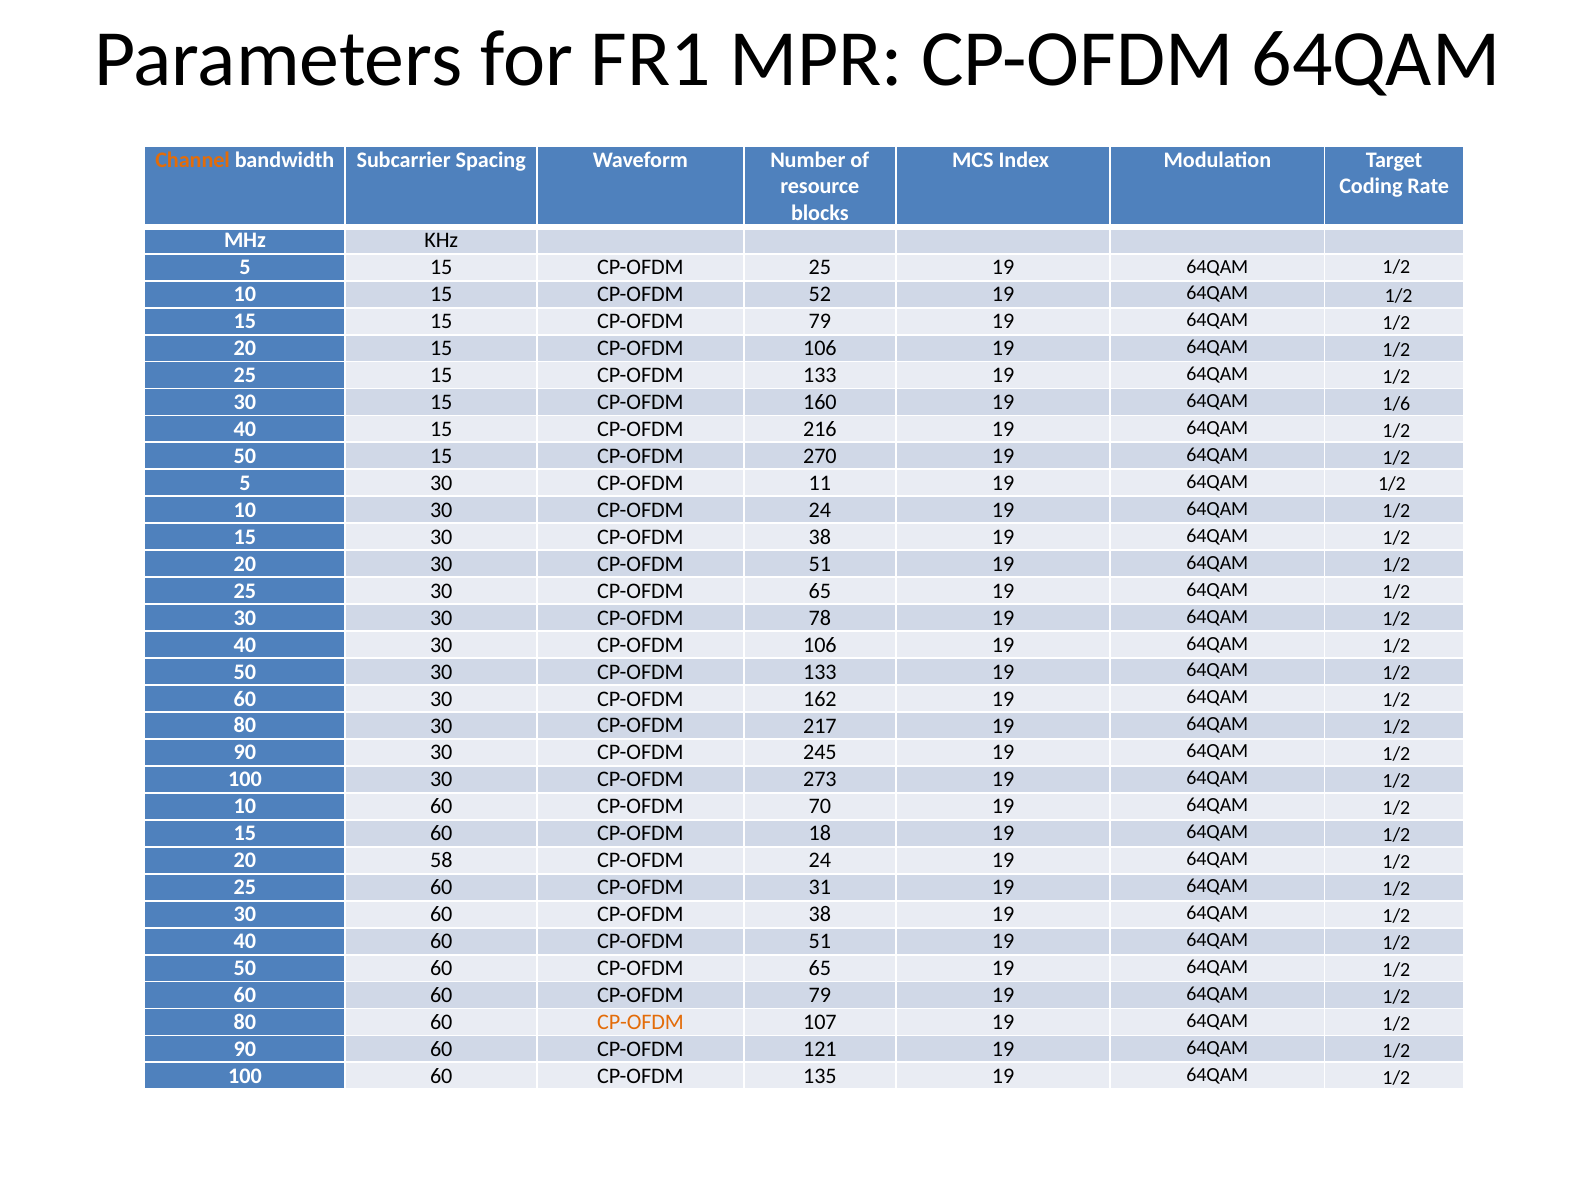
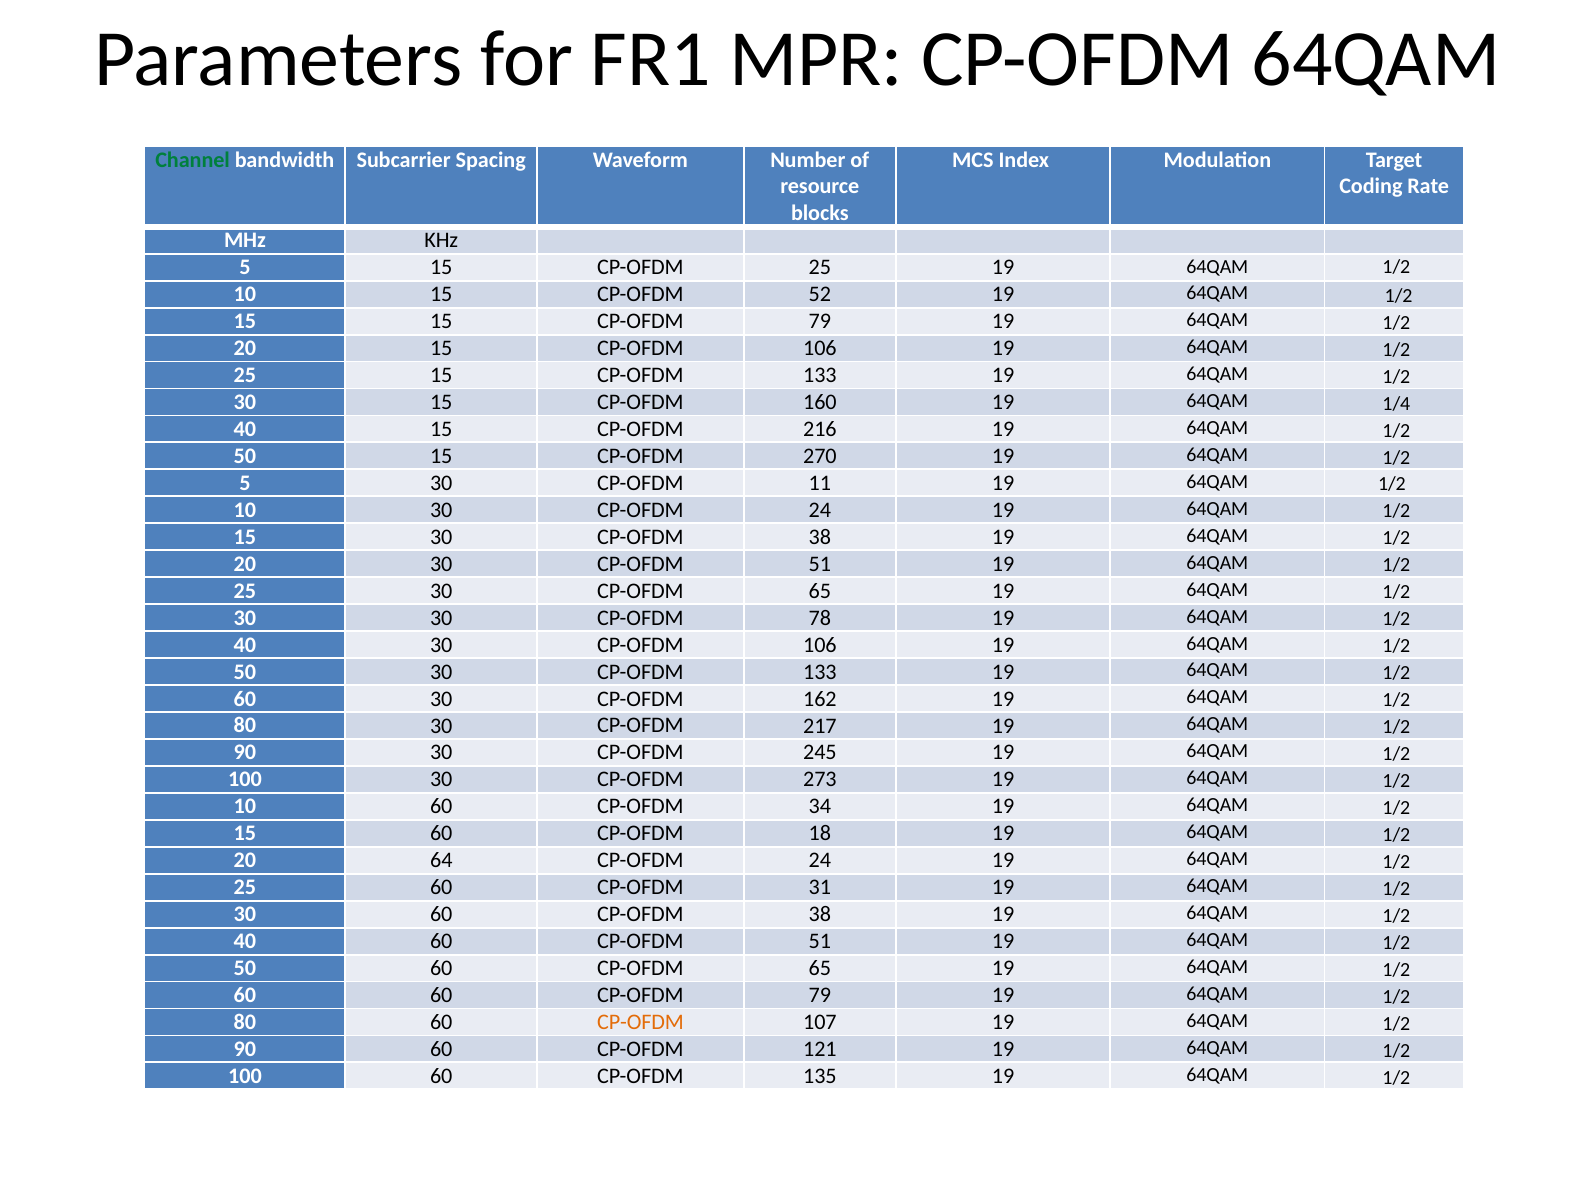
Channel colour: orange -> green (193, 160)
1/6: 1/6 -> 1/4 (1396, 404)
70: 70 -> 34 (820, 807)
58: 58 -> 64 (441, 860)
